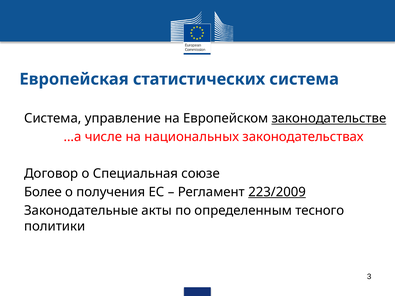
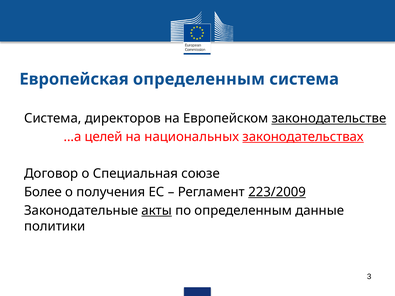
Европейская статистических: статистических -> определенным (199, 79)
управление: управление -> директоров (123, 118)
числе: числе -> целей (104, 137)
законодательствах underline: none -> present (303, 137)
акты underline: none -> present (157, 211)
тесного: тесного -> данные (320, 211)
